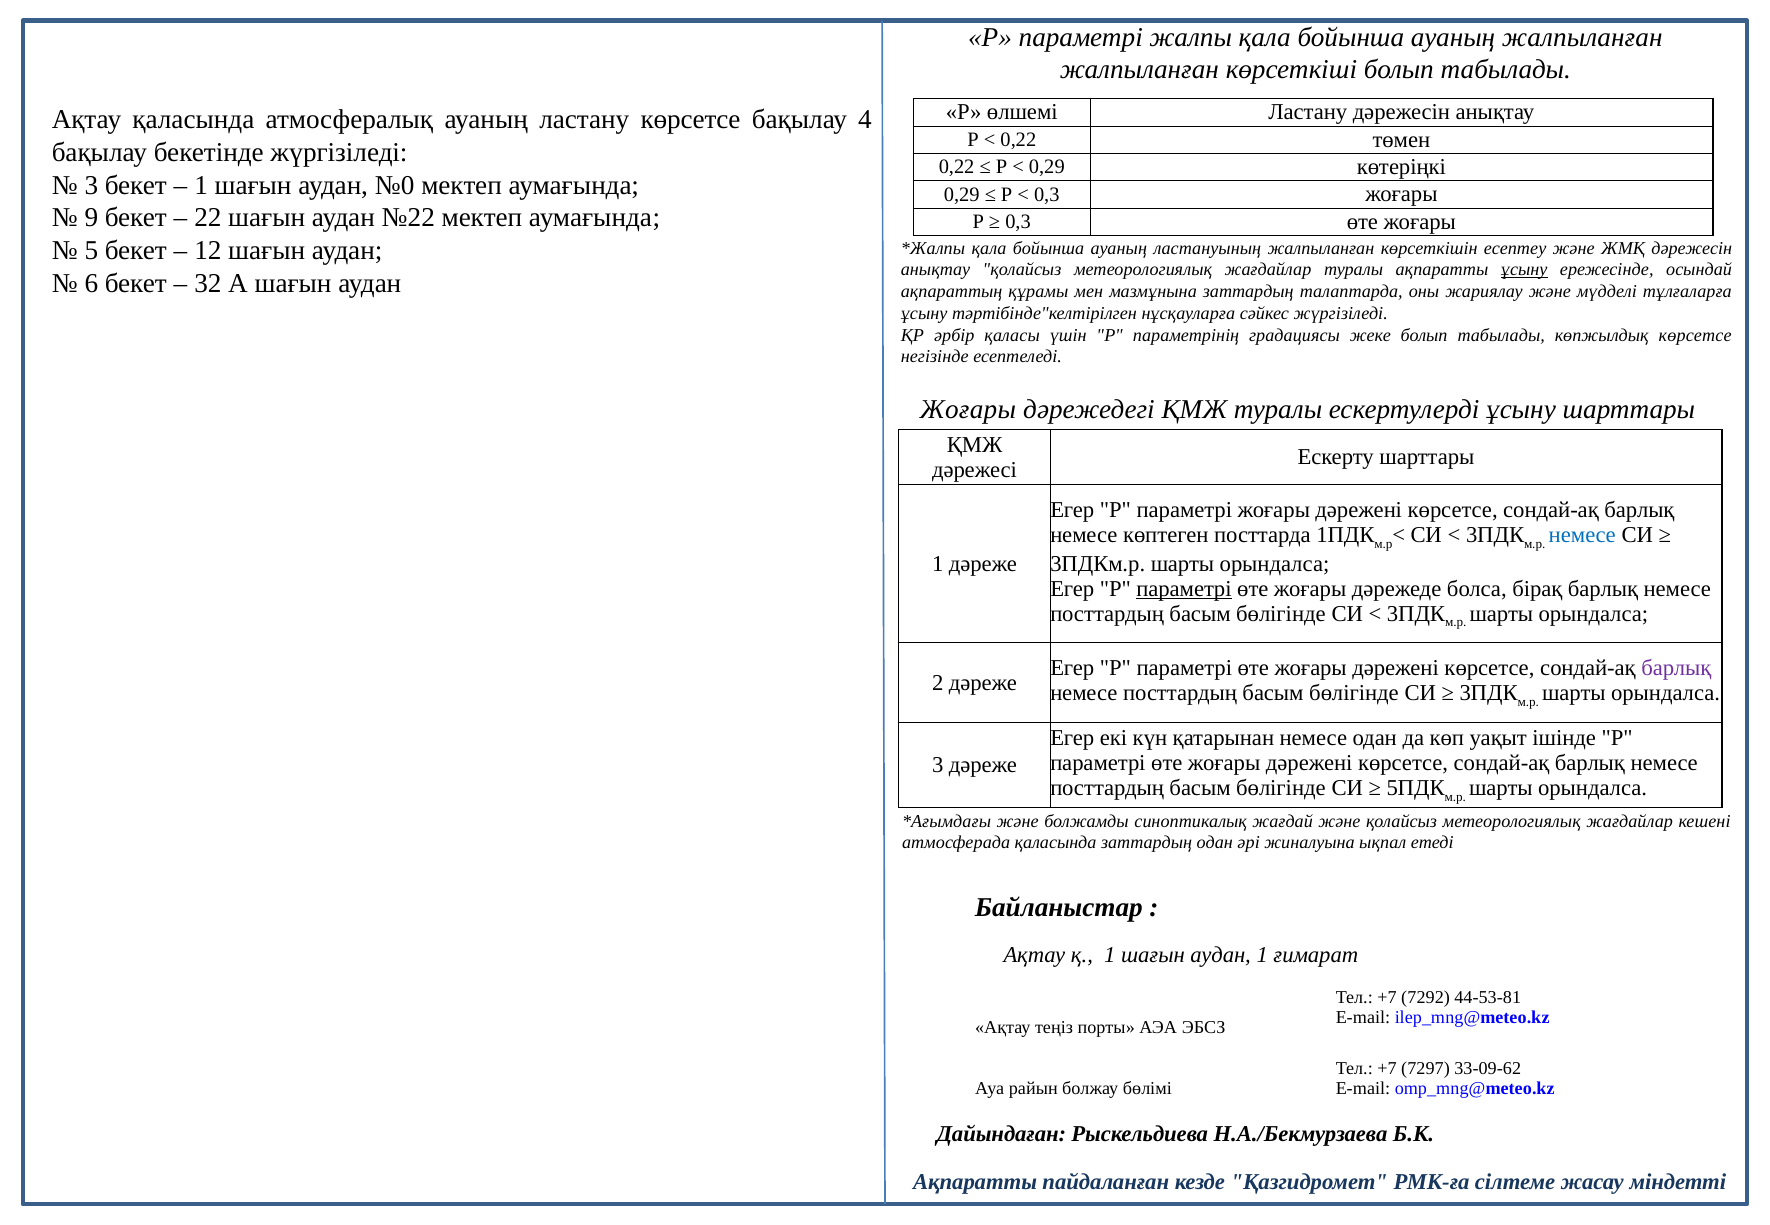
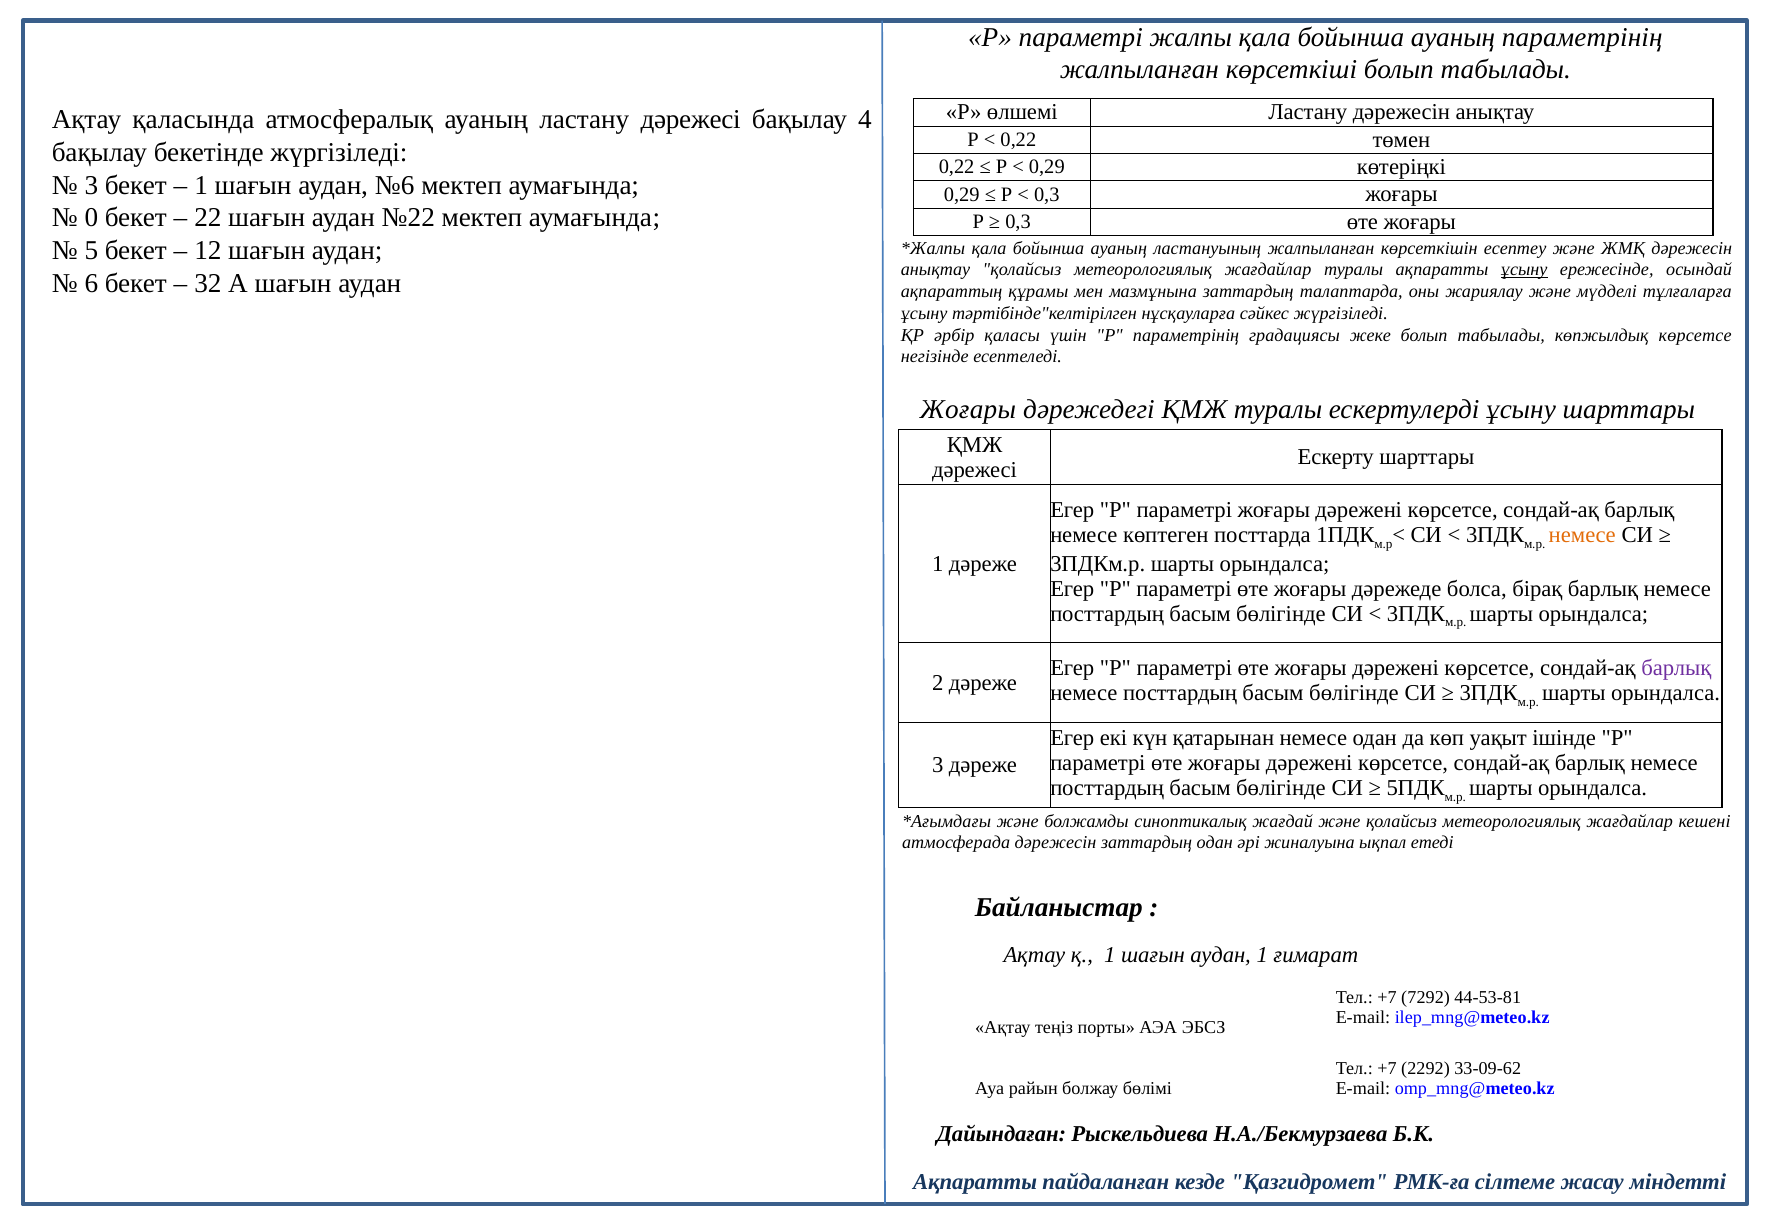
ауаның жалпыланған: жалпыланған -> параметрінің (1582, 37)
ластану көрсетсе: көрсетсе -> дәрежесі (691, 120)
№0: №0 -> №6 (395, 185)
9: 9 -> 0 (91, 218)
немесе colour: blue -> orange (1582, 535)
параметрі underline: present -> none (1184, 589)
атмосферада қаласында: қаласында -> дәрежесін (1055, 843)
7297: 7297 -> 2292 (1426, 1069)
